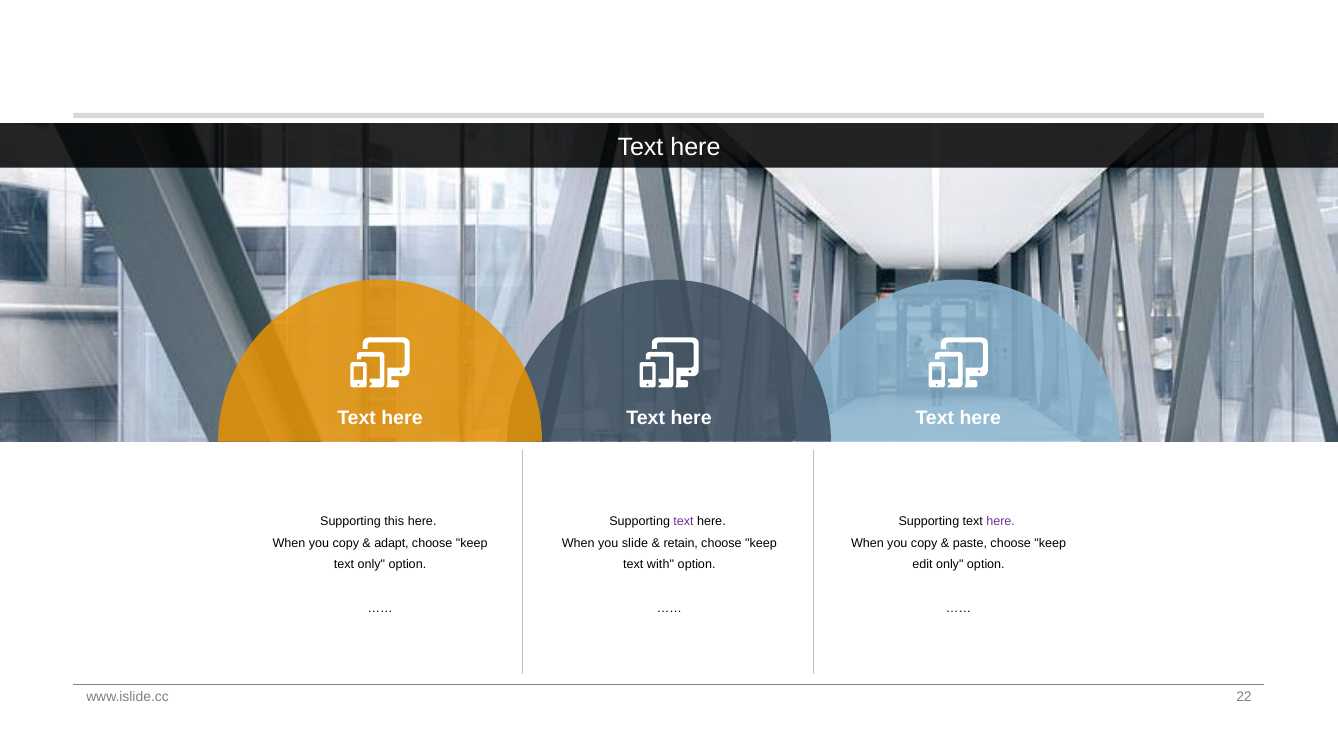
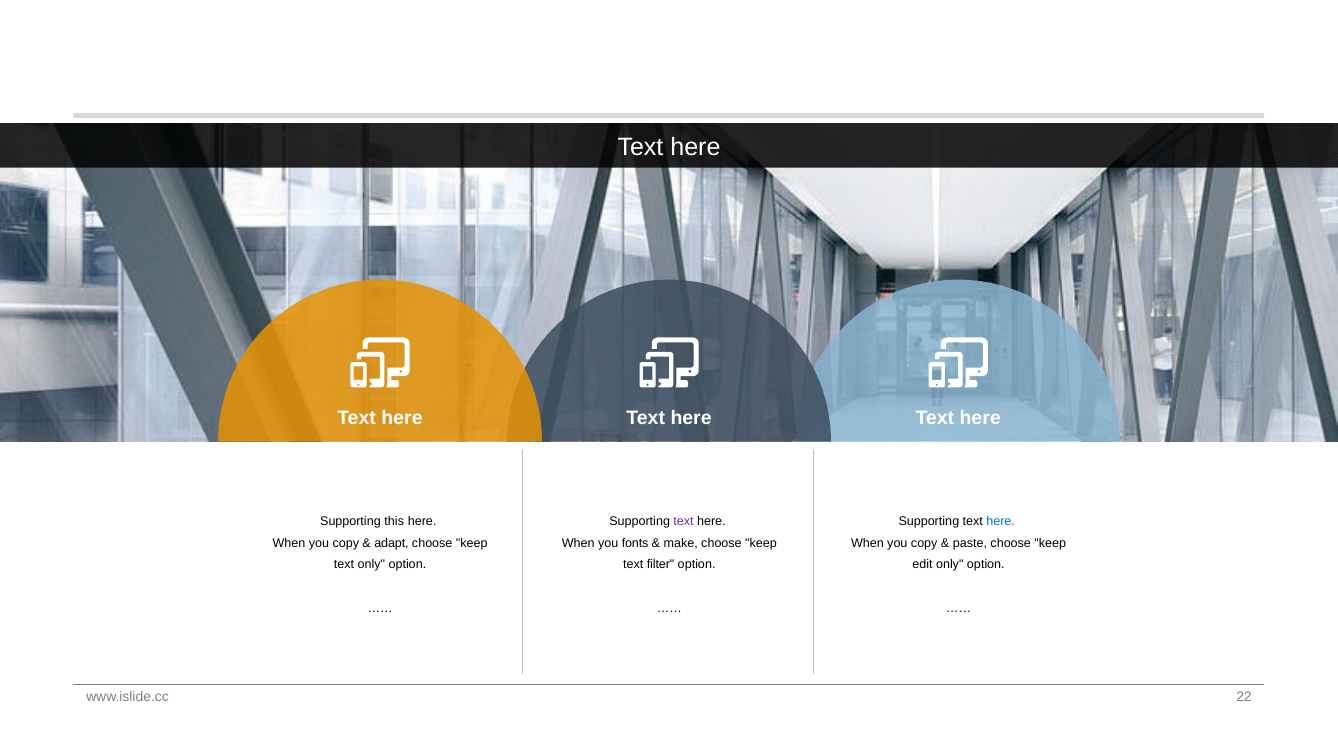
here colour: purple -> blue (1001, 522)
slide: slide -> fonts (635, 543)
retain: retain -> make (681, 543)
with: with -> filter (661, 565)
